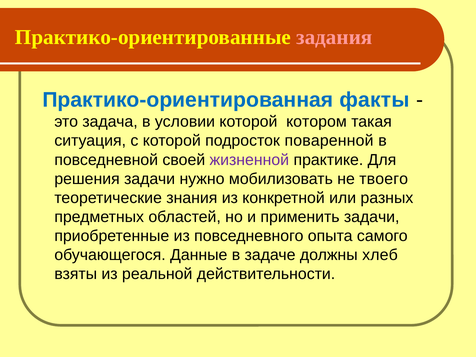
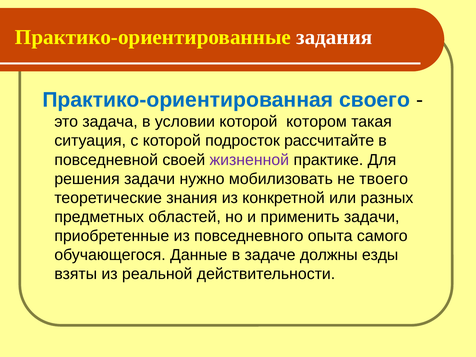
задания colour: pink -> white (334, 37)
факты: факты -> своего (375, 100)
поваренной: поваренной -> рассчитайте (329, 141)
хлеб: хлеб -> езды (380, 255)
